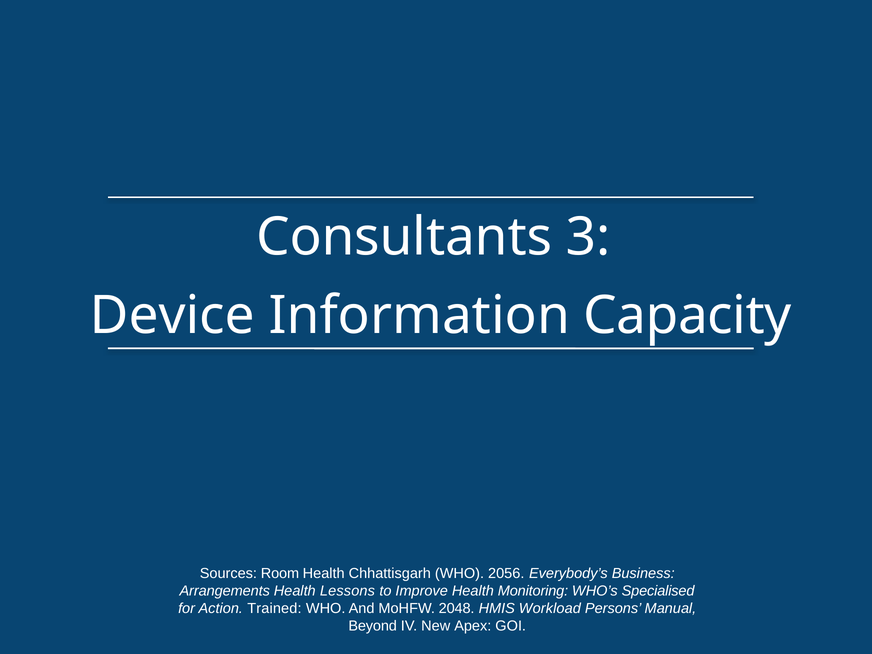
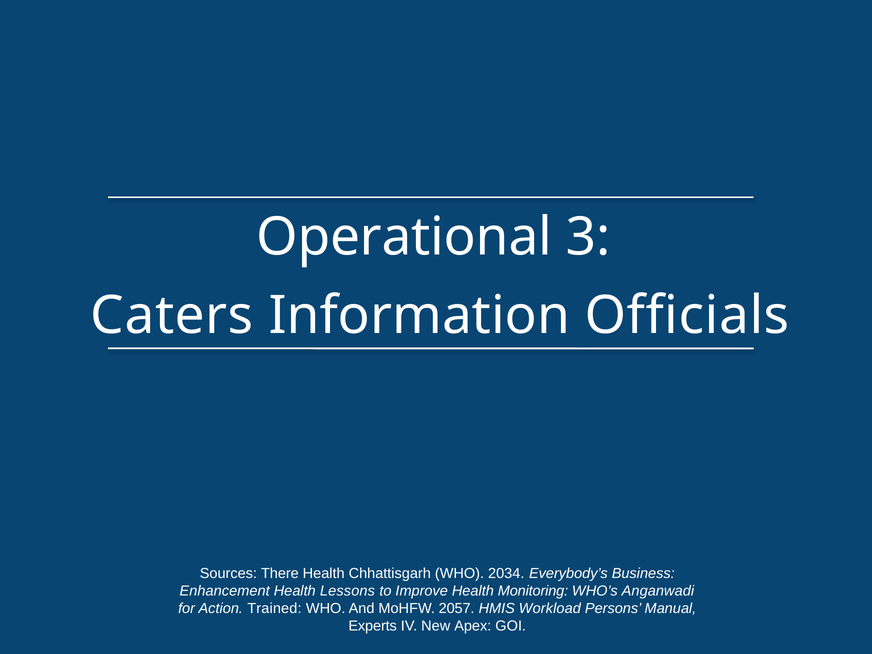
Consultants: Consultants -> Operational (404, 237)
Device: Device -> Caters (172, 316)
Capacity: Capacity -> Officials (687, 316)
Room: Room -> There (280, 574)
2056: 2056 -> 2034 (506, 574)
Arrangements: Arrangements -> Enhancement (225, 591)
Specialised: Specialised -> Anganwadi (658, 591)
2048: 2048 -> 2057 (457, 608)
Beyond: Beyond -> Experts (373, 626)
